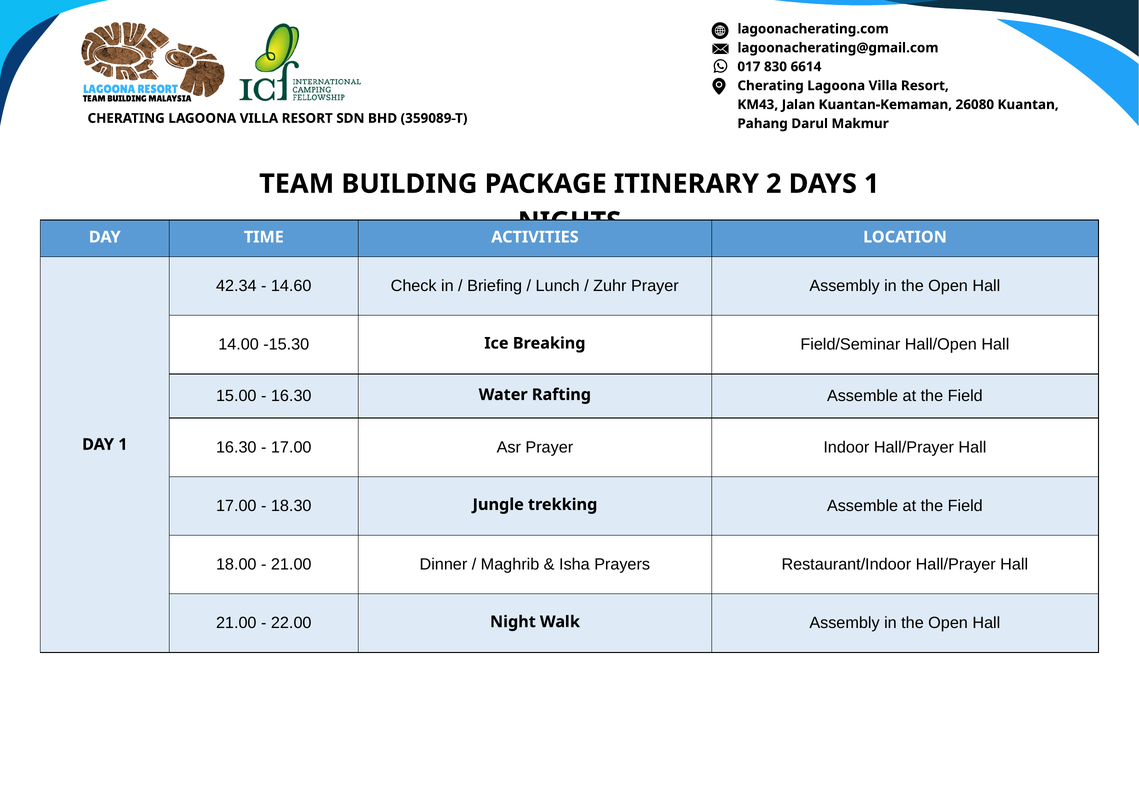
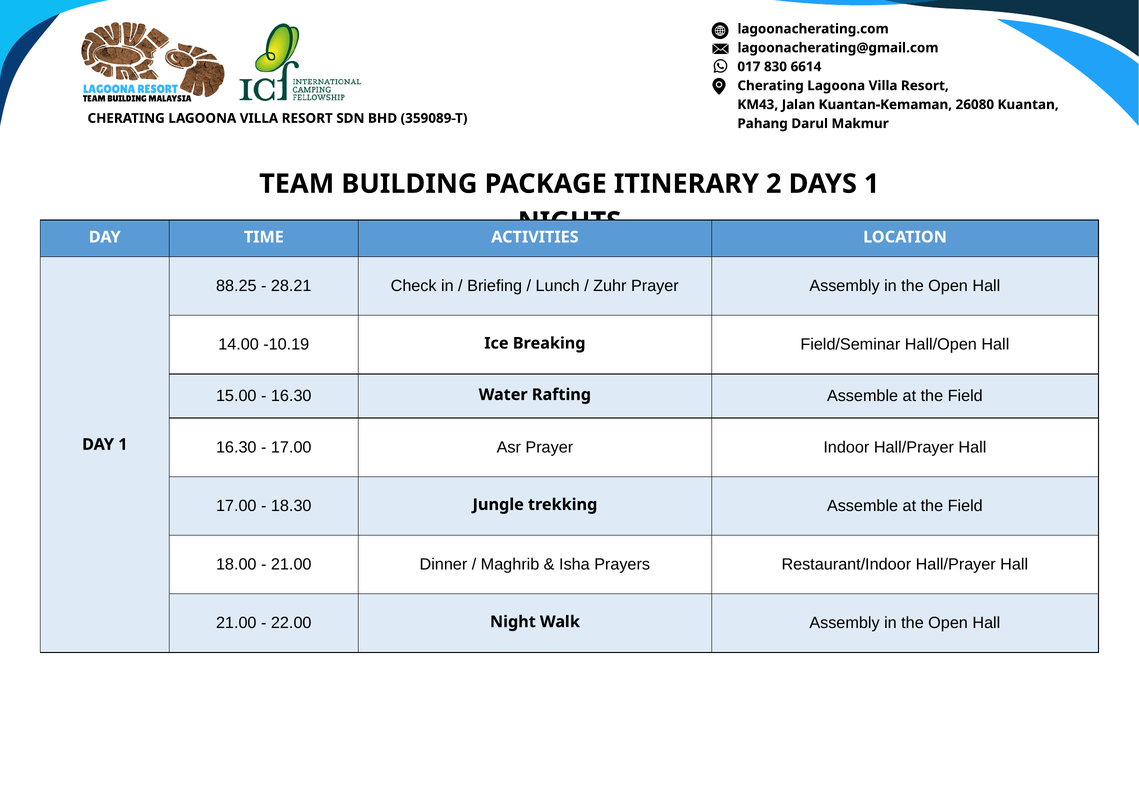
42.34: 42.34 -> 88.25 (236, 286)
14.60: 14.60 -> 28.21 (291, 286)
-15.30: -15.30 -> -10.19 (286, 345)
